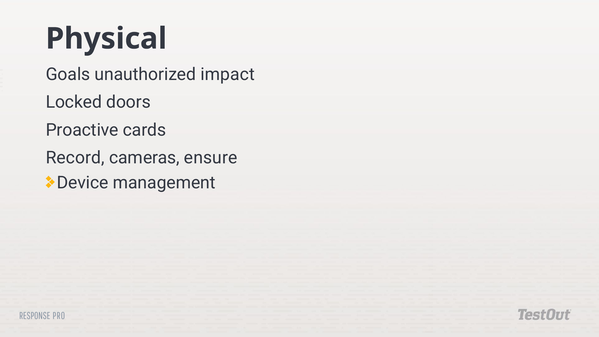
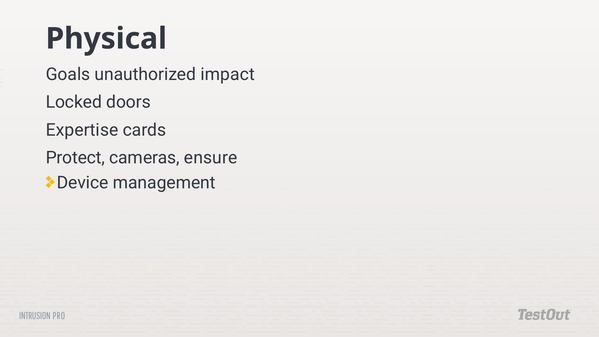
Proactive: Proactive -> Expertise (82, 130)
Record: Record -> Protect (75, 158)
RESPONSE: RESPONSE -> INTRUSION (35, 316)
